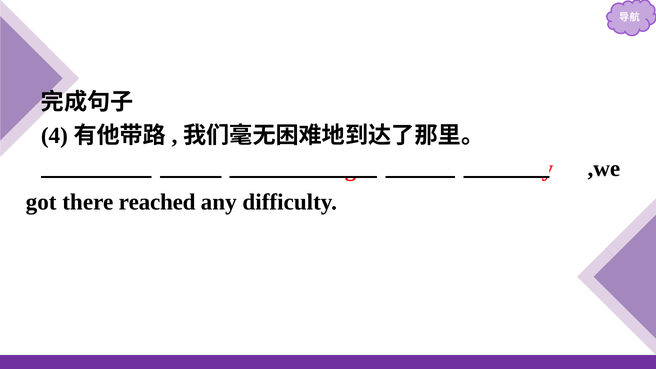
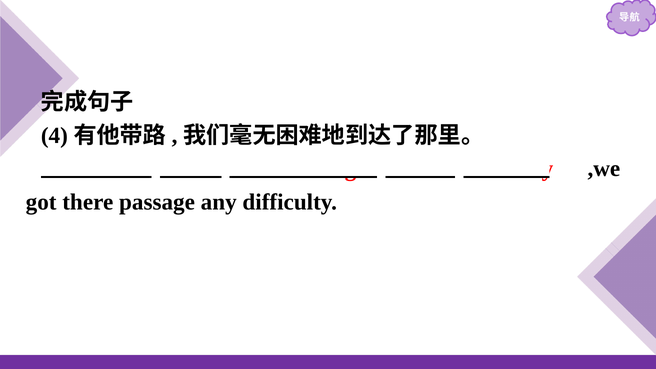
reached: reached -> passage (157, 202)
